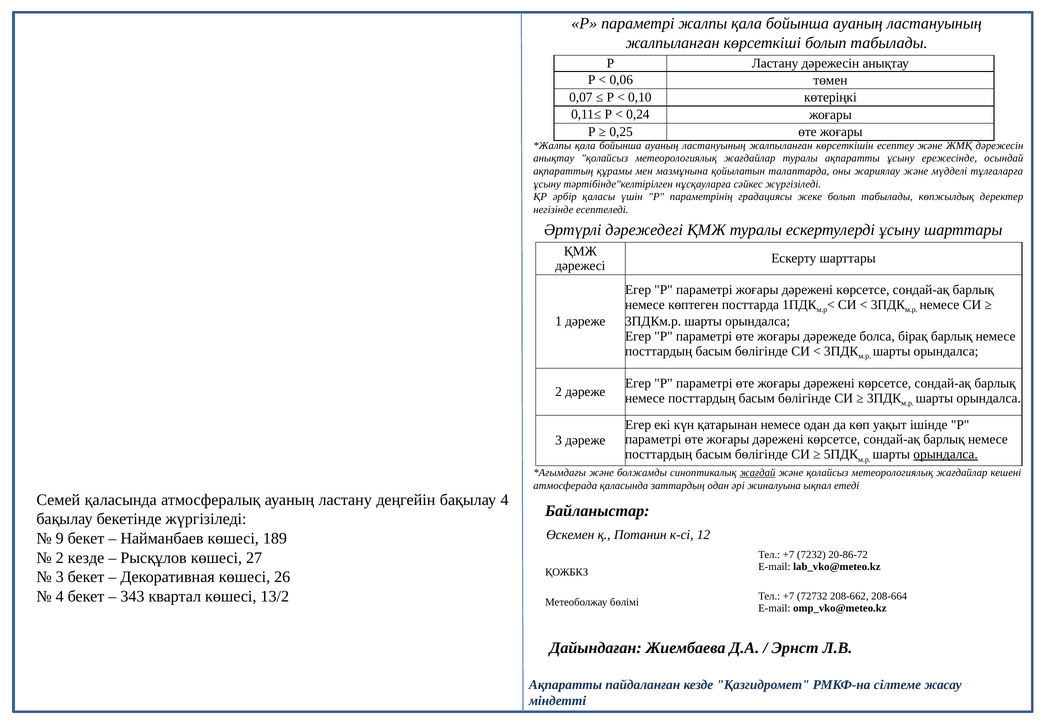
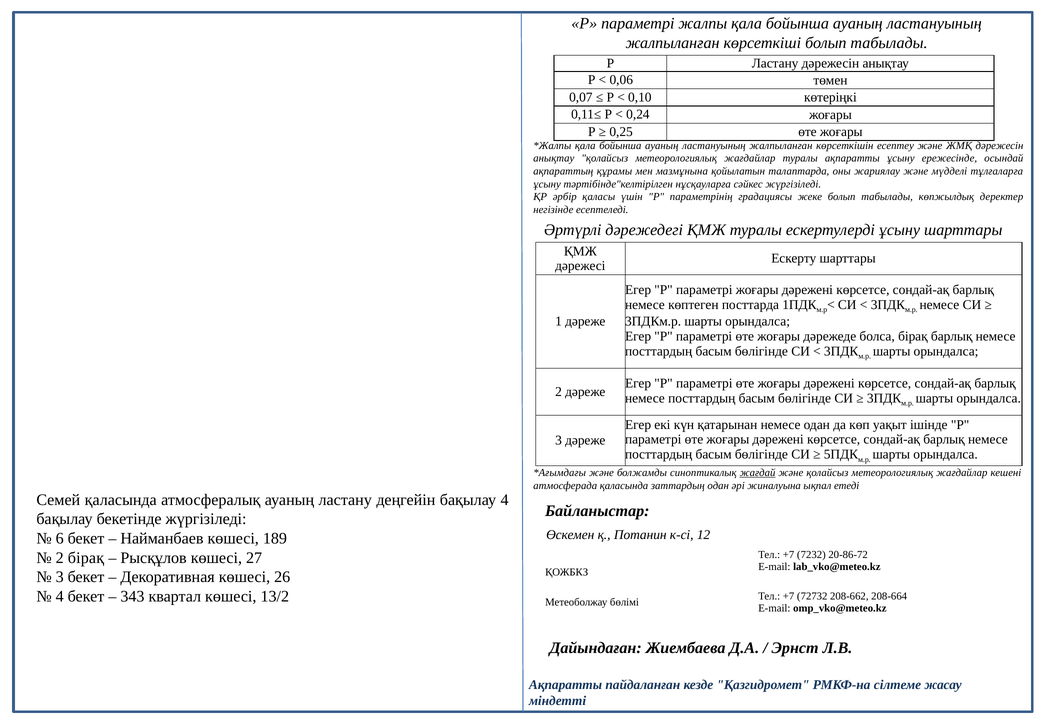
орындалса underline: present -> none (946, 454)
9: 9 -> 6 (60, 539)
2 кезде: кезде -> бірақ (86, 558)
